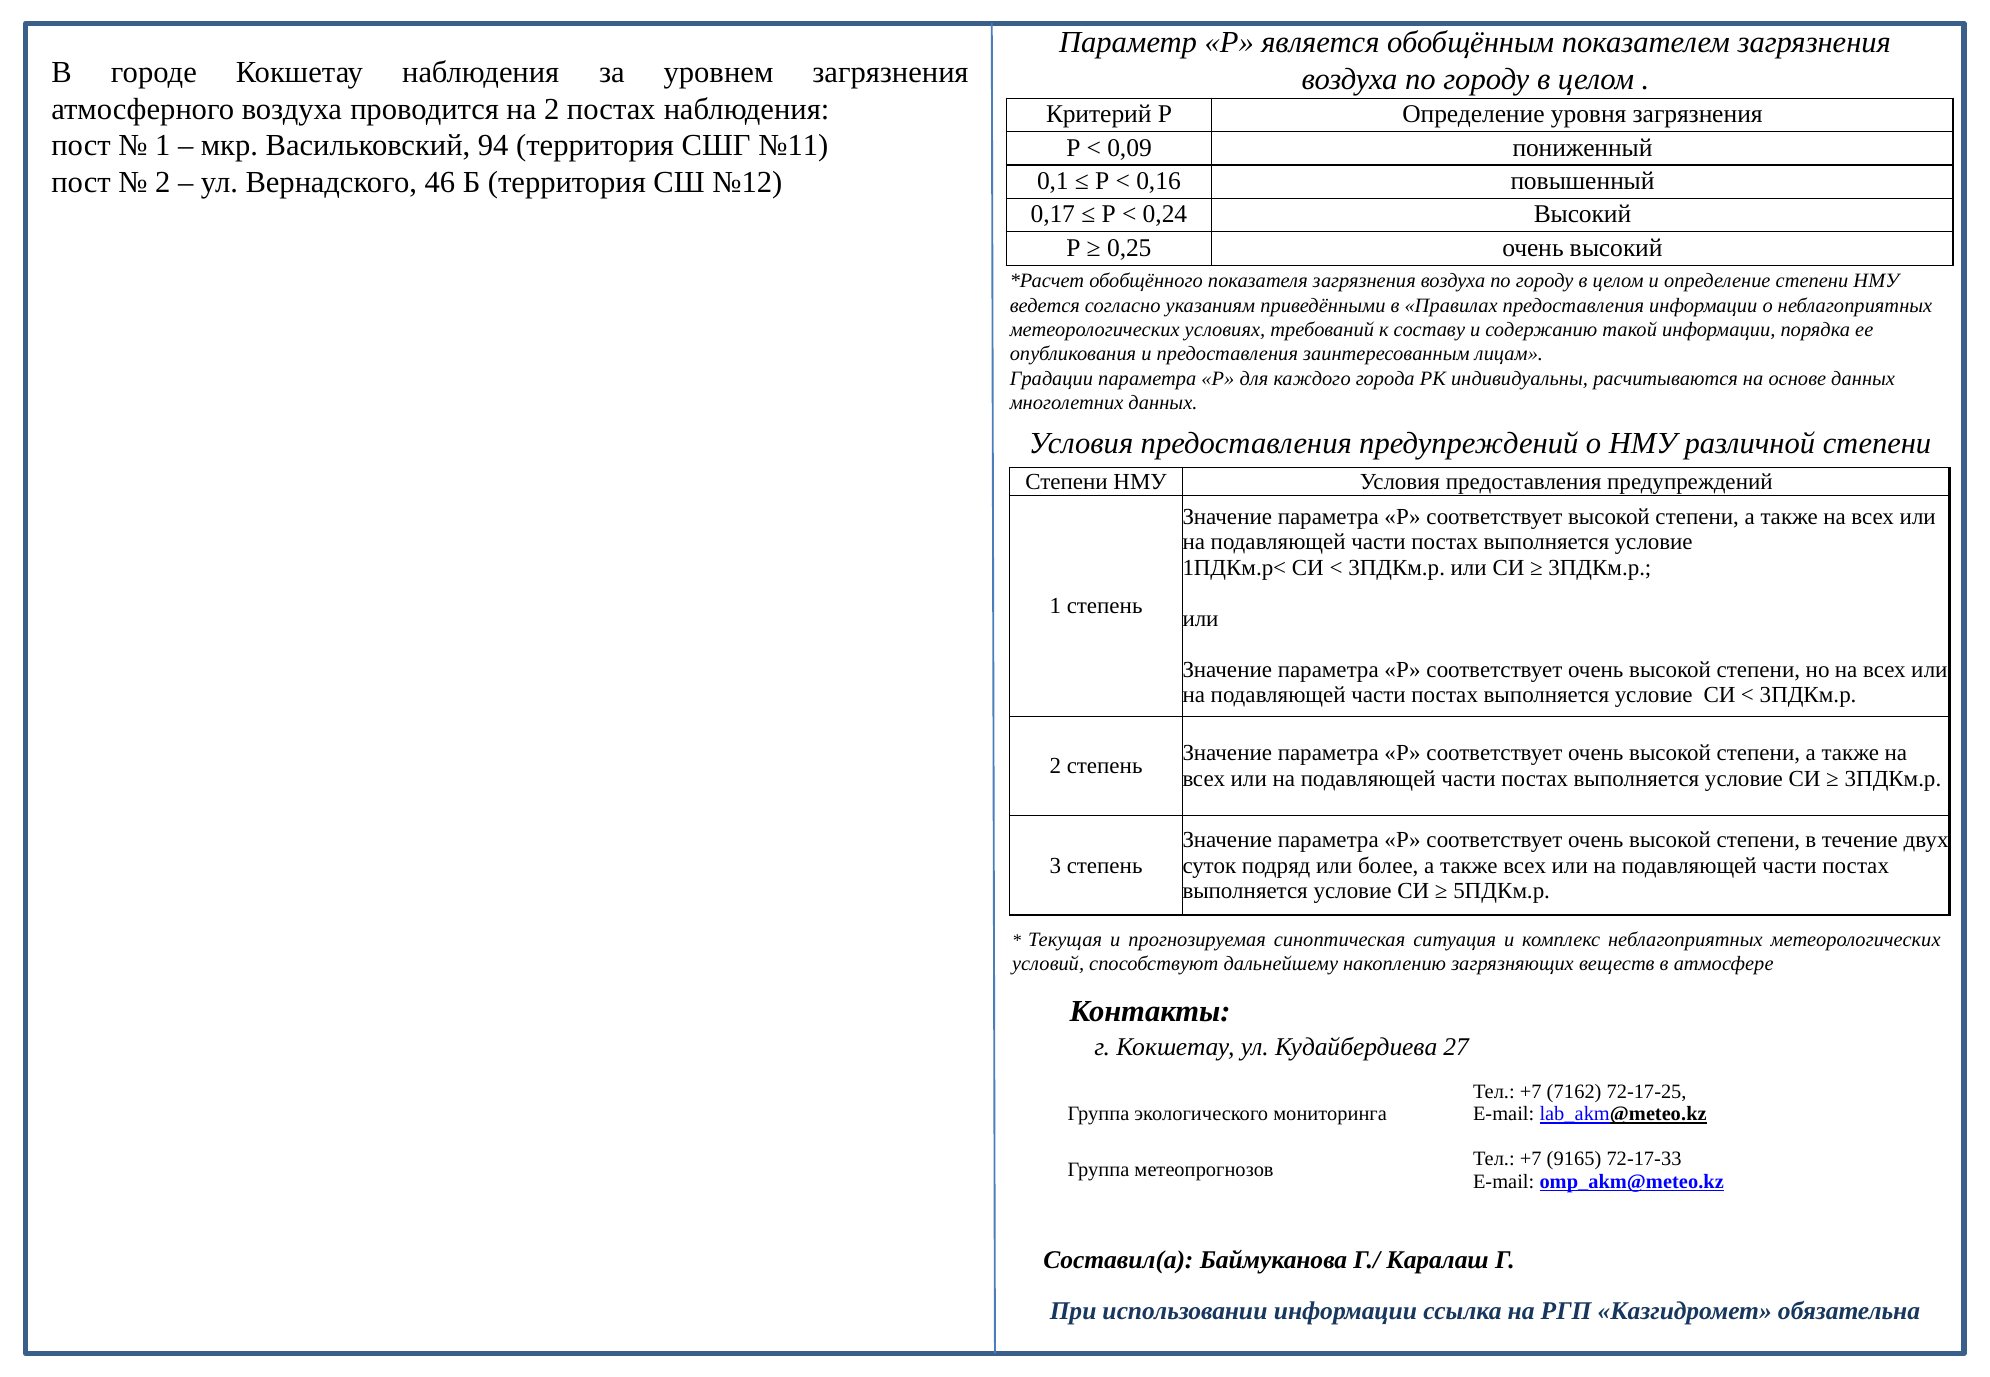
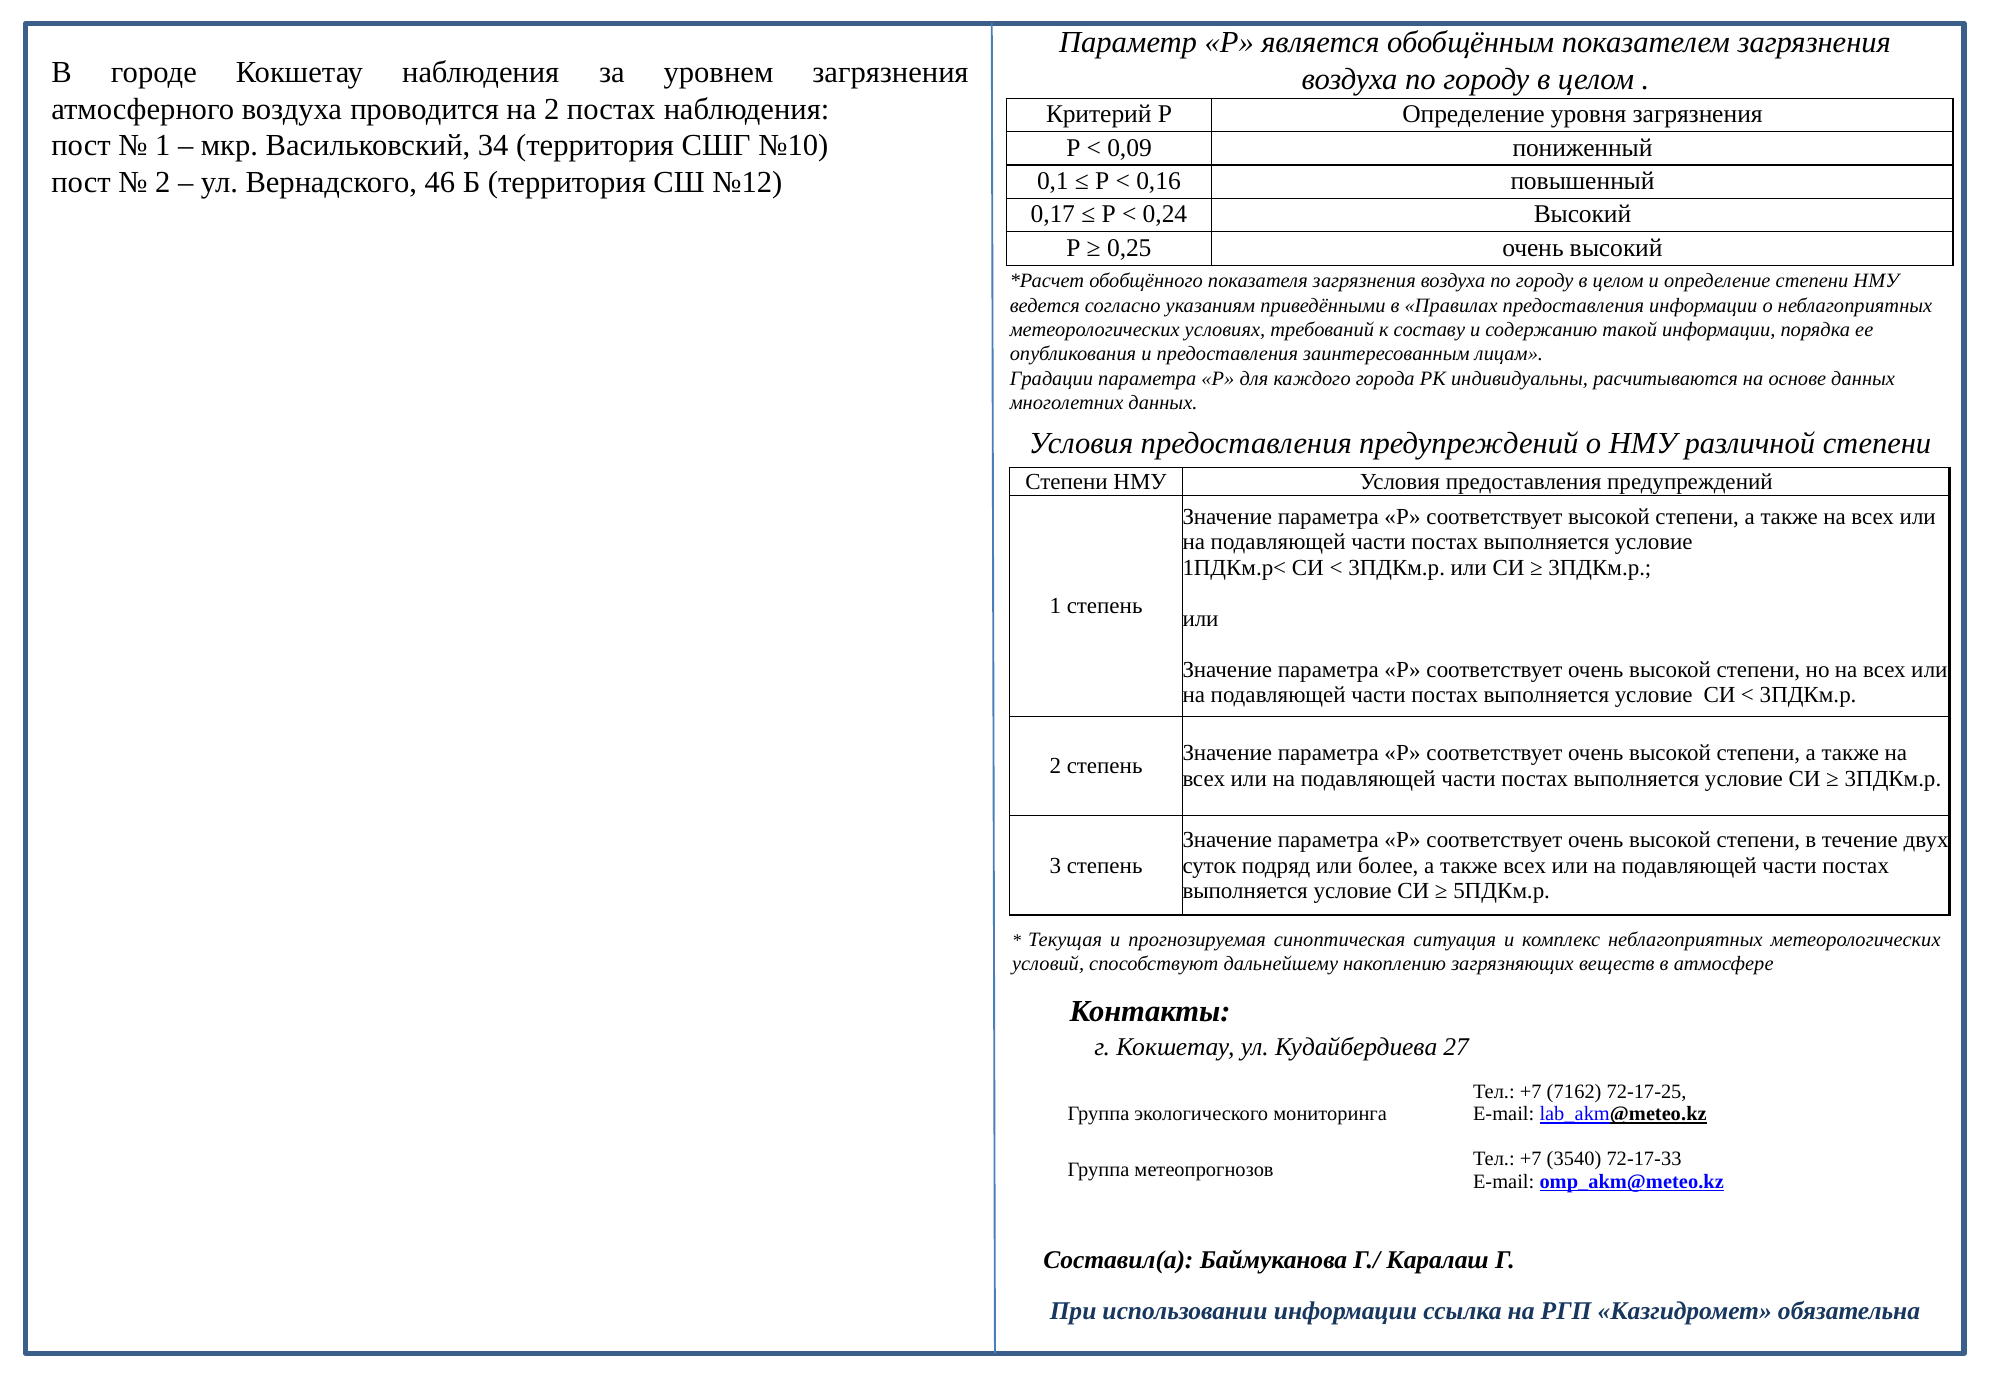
94: 94 -> 34 (493, 146)
№11: №11 -> №10 (793, 146)
9165: 9165 -> 3540 (1574, 1159)
